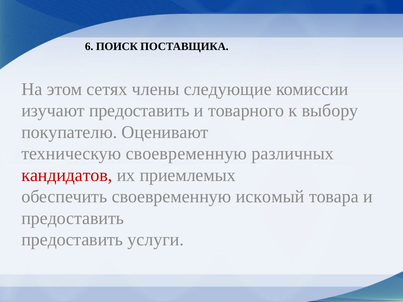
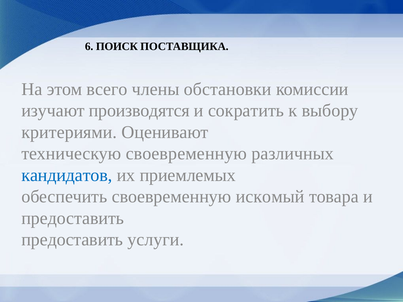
сетях: сетях -> всего (107, 89)
следующие: следующие -> обстановки (228, 89)
изучают предоставить: предоставить -> производятся (139, 111)
товарного: товарного -> сократить (246, 111)
покупателю: покупателю -> критериями (69, 132)
кандидатов colour: red -> blue (67, 175)
